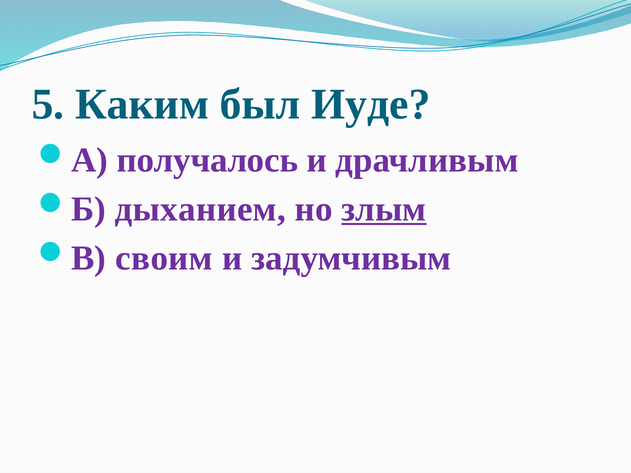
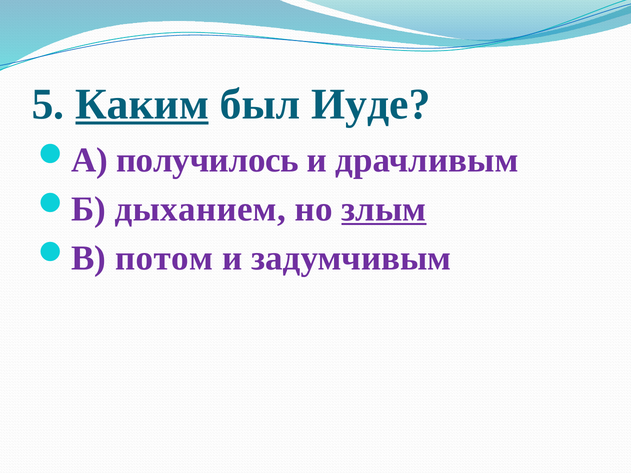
Каким underline: none -> present (142, 104)
получалось: получалось -> получилось (207, 160)
своим: своим -> потом (164, 258)
